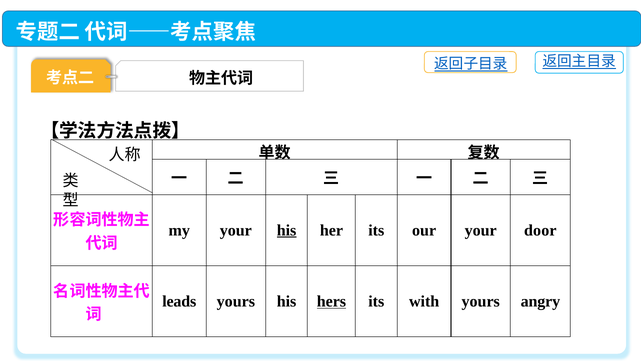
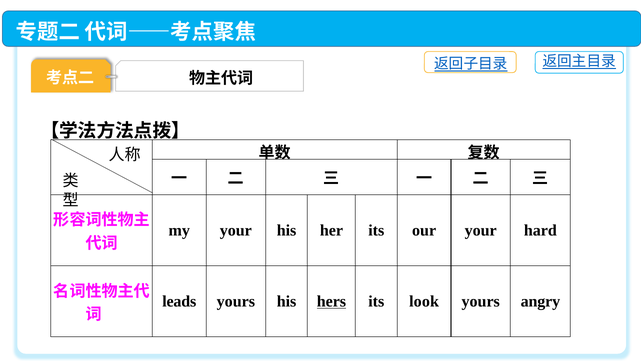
his underline: present -> none (287, 230)
door: door -> hard (540, 230)
with: with -> look (424, 301)
